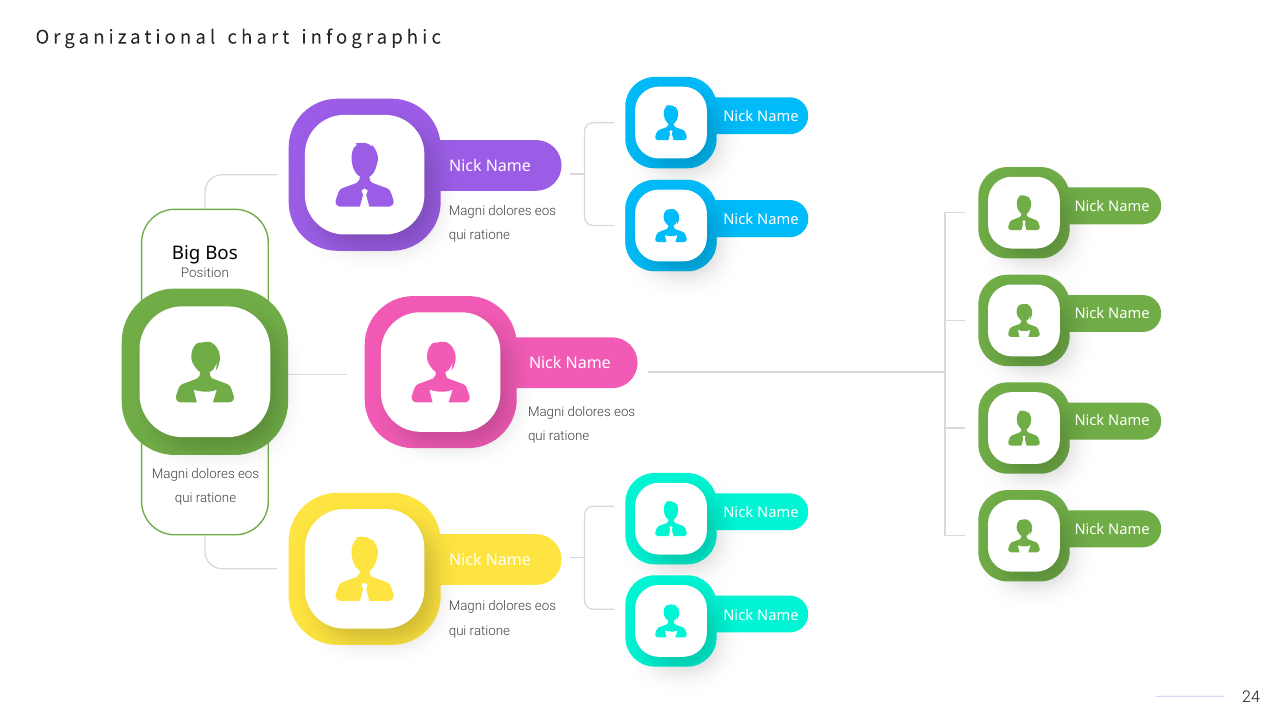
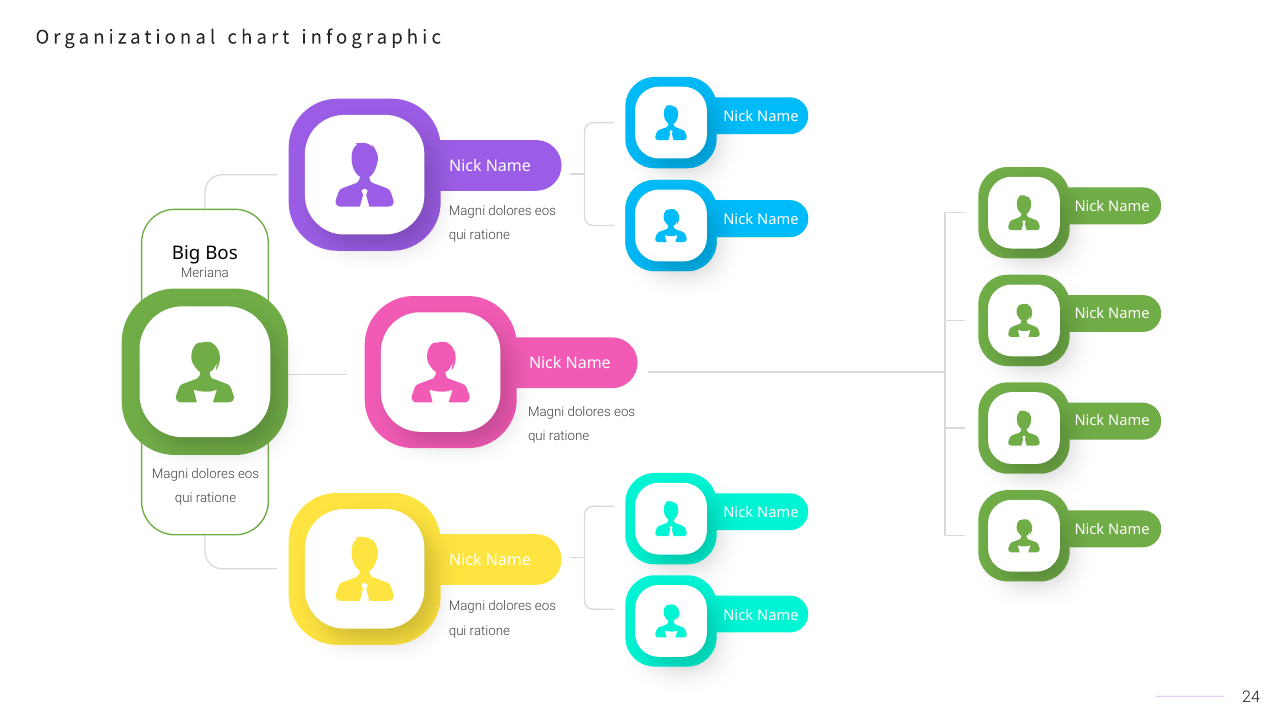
Position: Position -> Meriana (205, 273)
